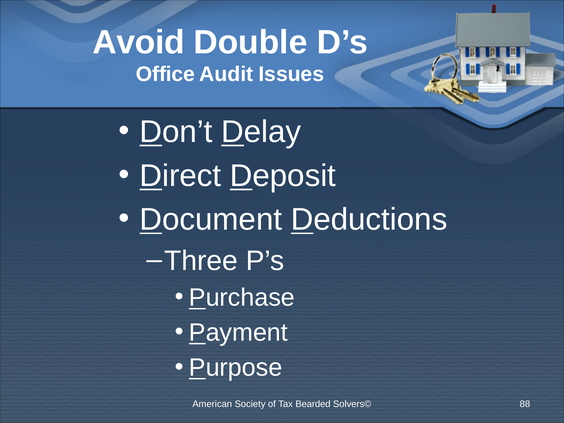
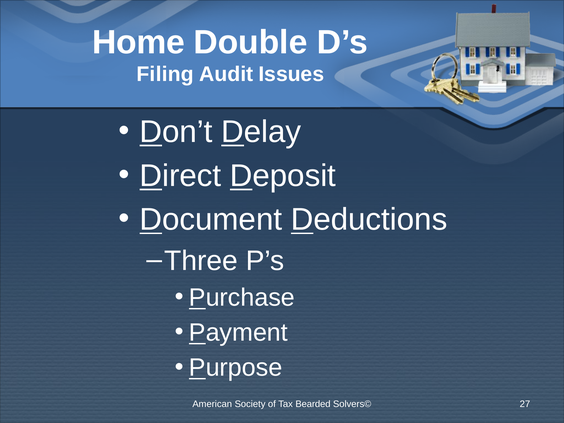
Avoid: Avoid -> Home (139, 42)
Office: Office -> Filing (165, 74)
88: 88 -> 27 (525, 404)
